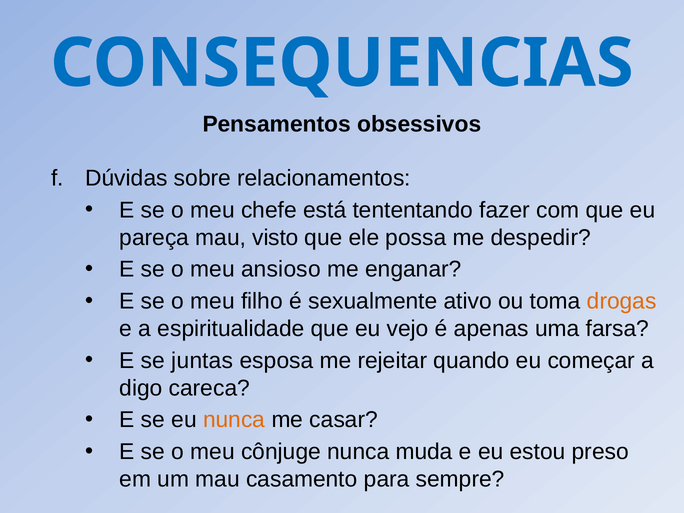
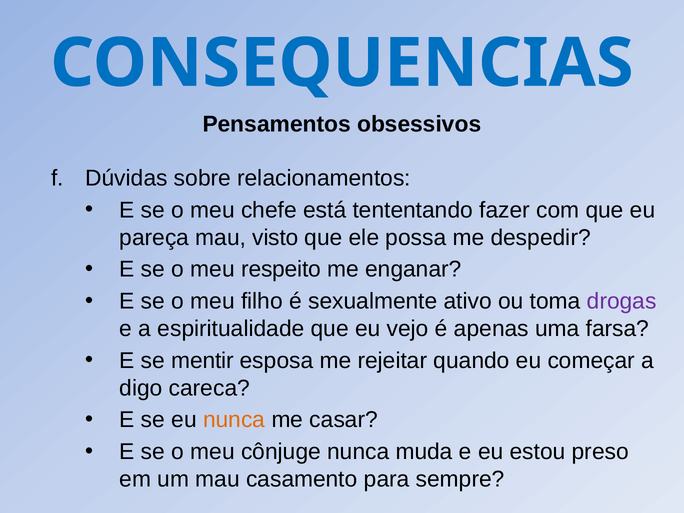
ansioso: ansioso -> respeito (281, 269)
drogas colour: orange -> purple (622, 301)
juntas: juntas -> mentir (203, 361)
